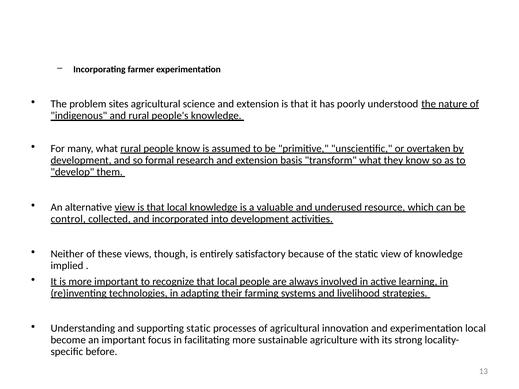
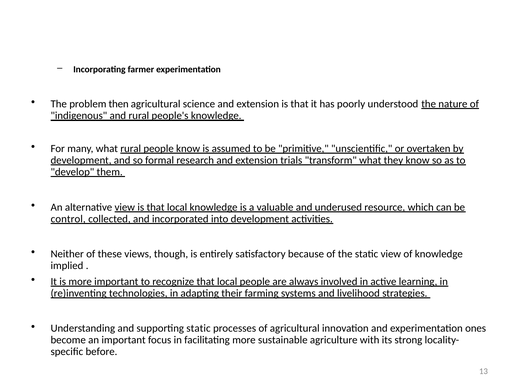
sites: sites -> then (119, 104)
basis: basis -> trials (291, 160)
experimentation local: local -> ones (476, 329)
